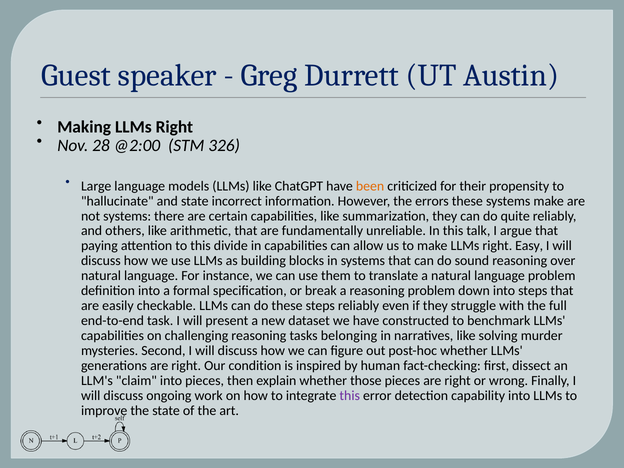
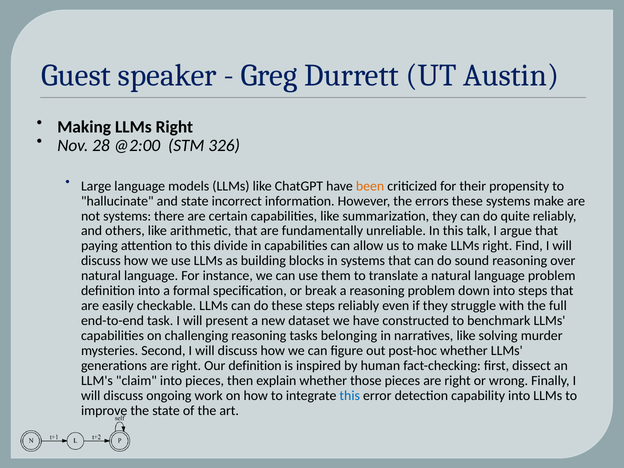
Easy: Easy -> Find (529, 246)
Our condition: condition -> definition (255, 366)
this colour: purple -> blue (350, 396)
